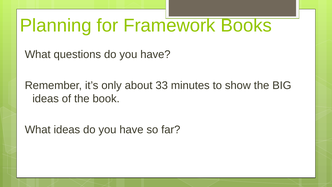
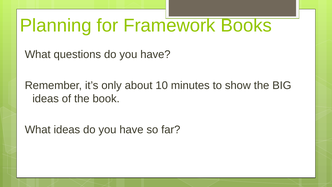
33: 33 -> 10 (162, 85)
